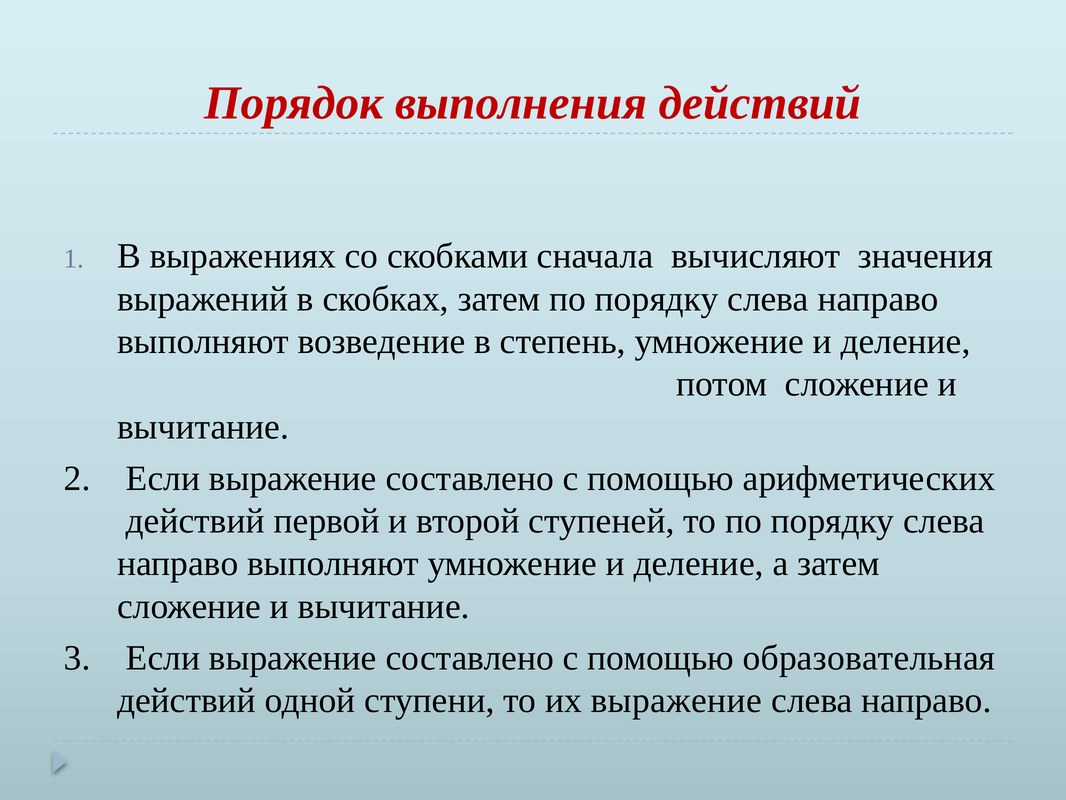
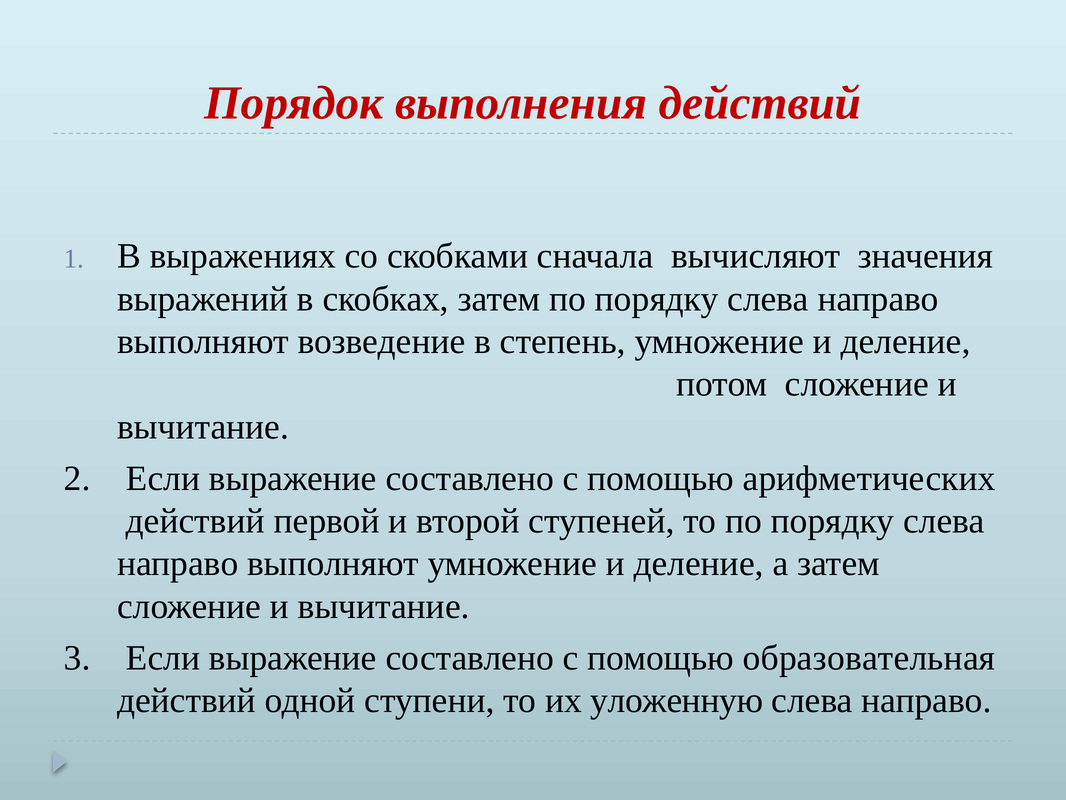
их выражение: выражение -> уложенную (677, 700)
